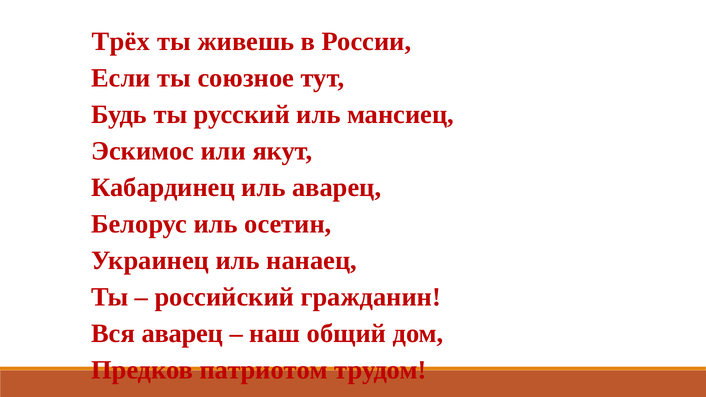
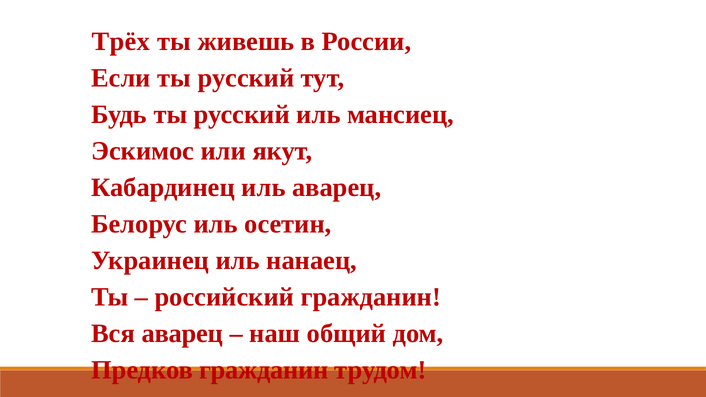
Если ты союзное: союзное -> русский (246, 78)
Предков патриотом: патриотом -> гражданин (264, 370)
